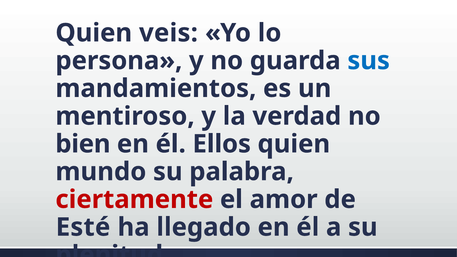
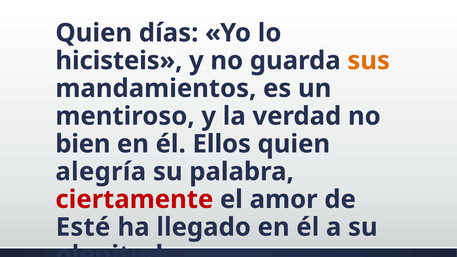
veis: veis -> días (169, 33)
persona: persona -> hicisteis (119, 61)
sus colour: blue -> orange (369, 61)
mundo: mundo -> alegría (101, 172)
